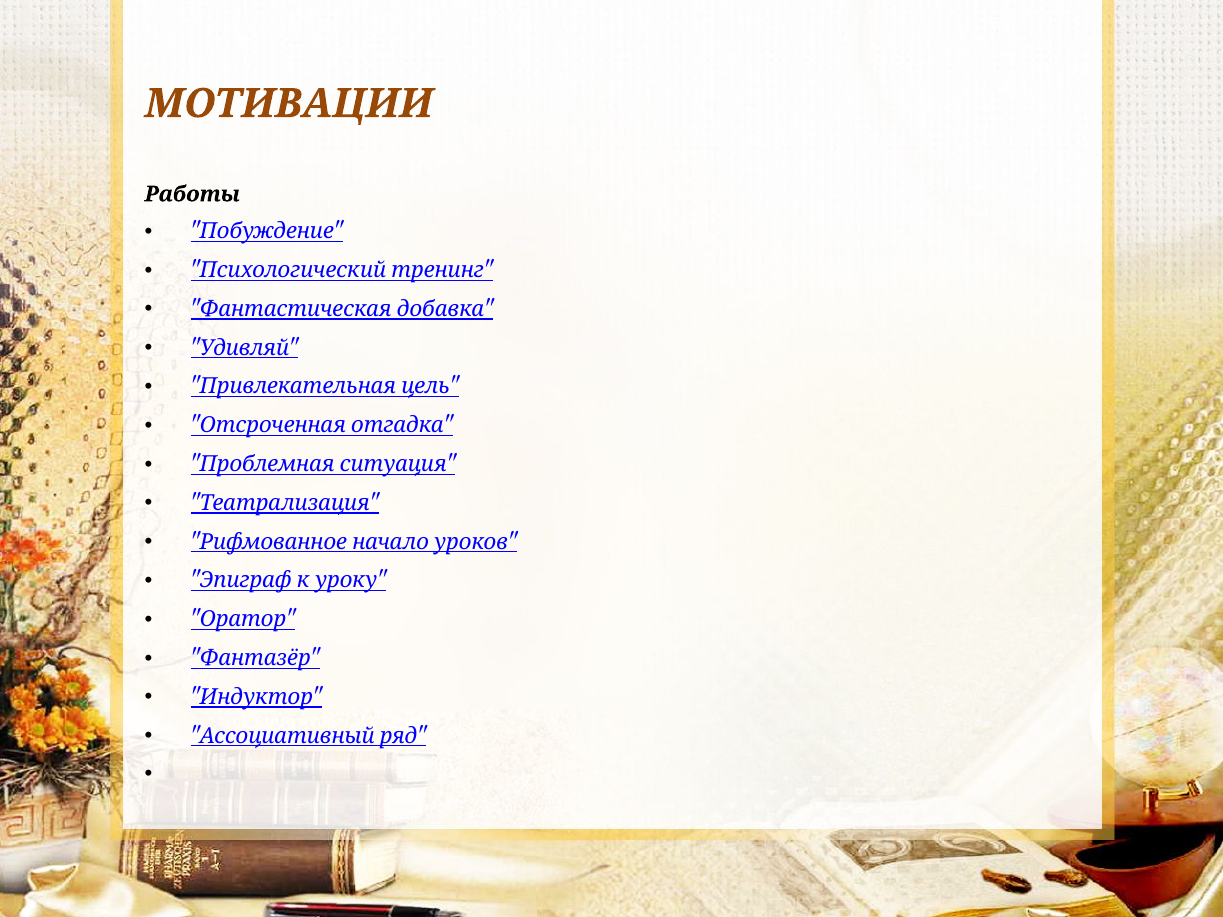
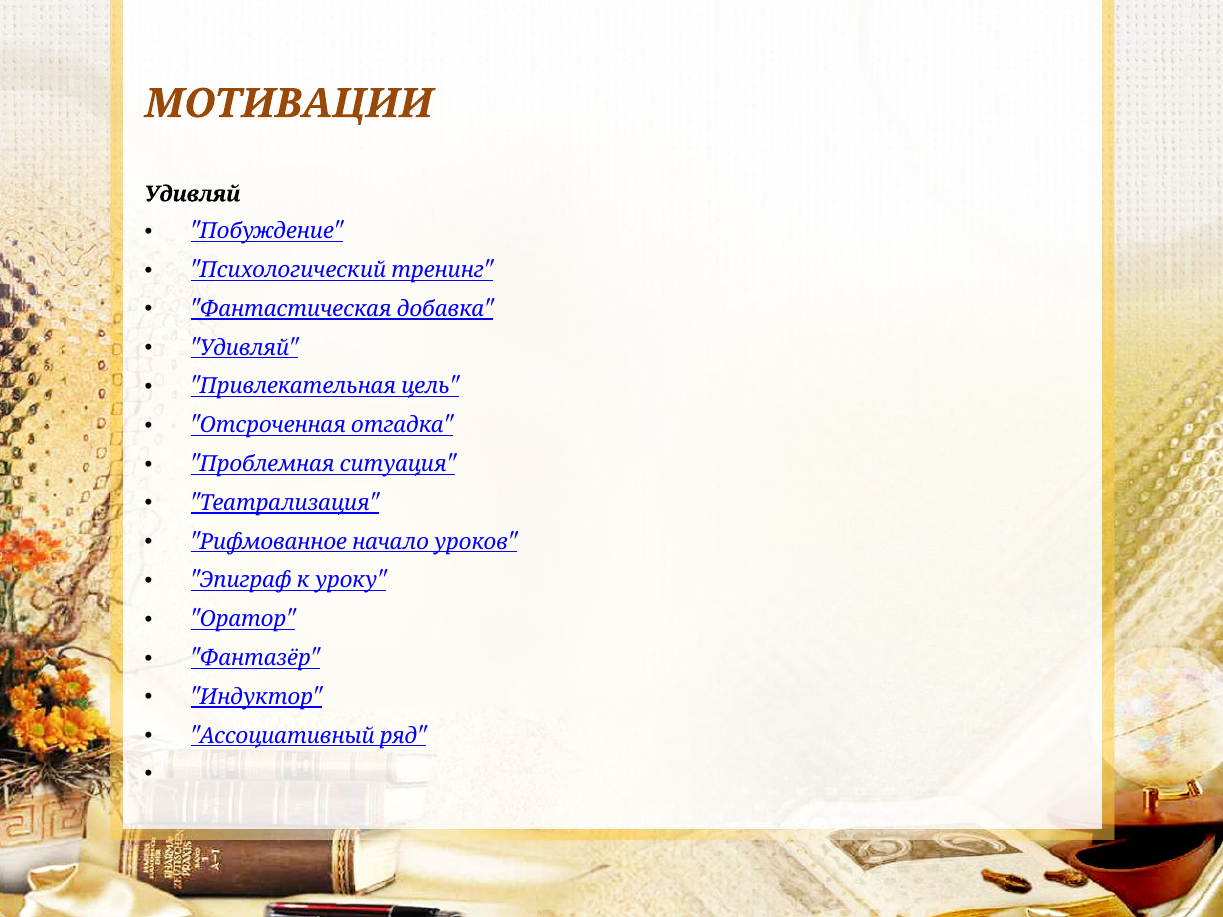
Работы: Работы -> Удивляй (192, 194)
